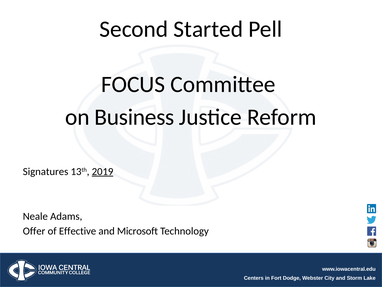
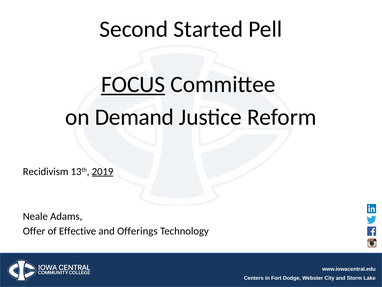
FOCUS underline: none -> present (133, 84)
Business: Business -> Demand (134, 117)
Signatures: Signatures -> Recidivism (46, 171)
Microsoft: Microsoft -> Offerings (137, 231)
